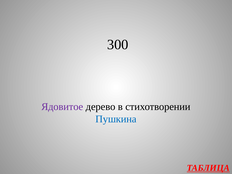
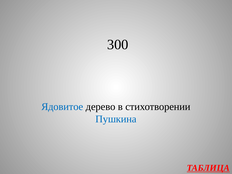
Ядовитое colour: purple -> blue (62, 107)
